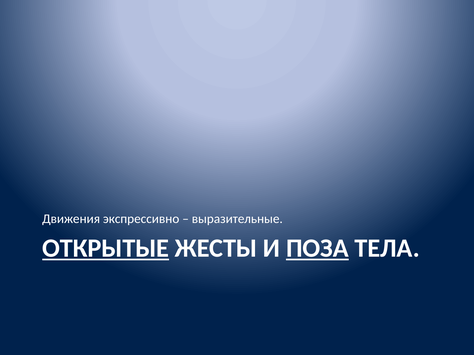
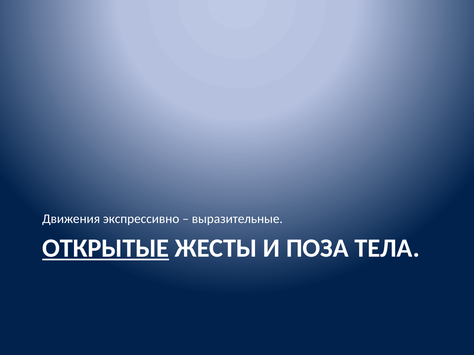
ПОЗА underline: present -> none (317, 248)
